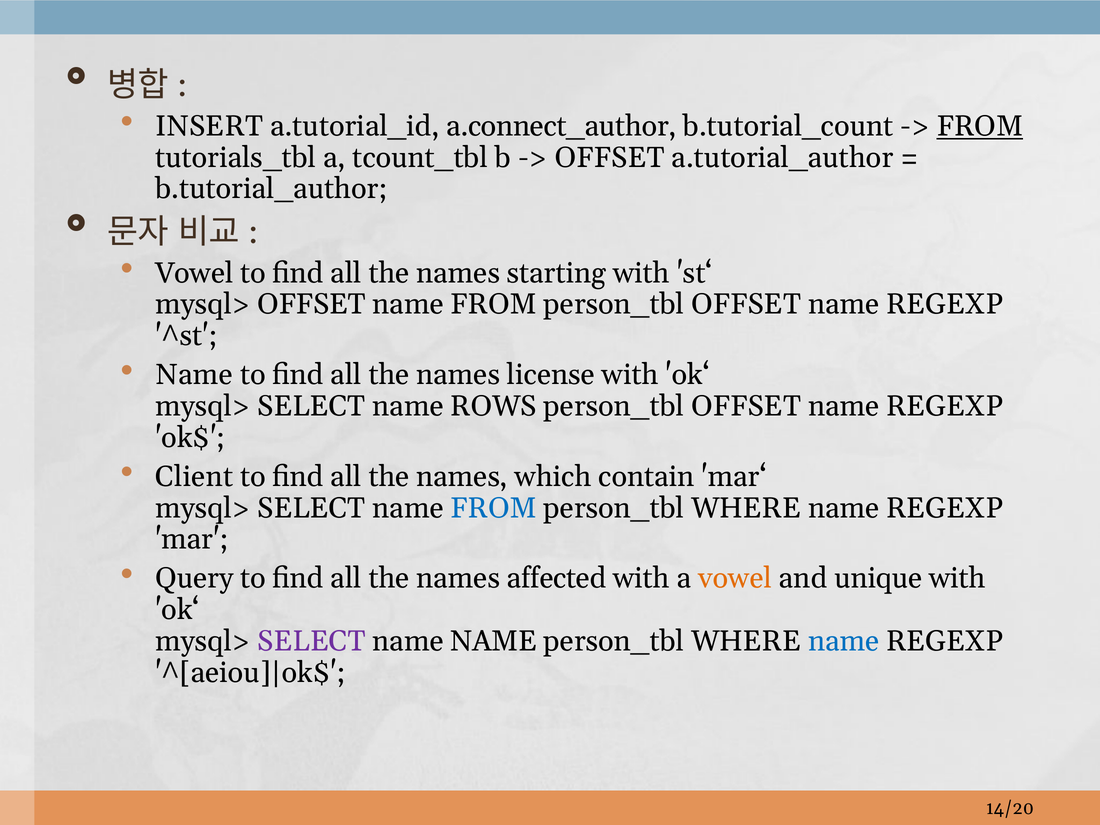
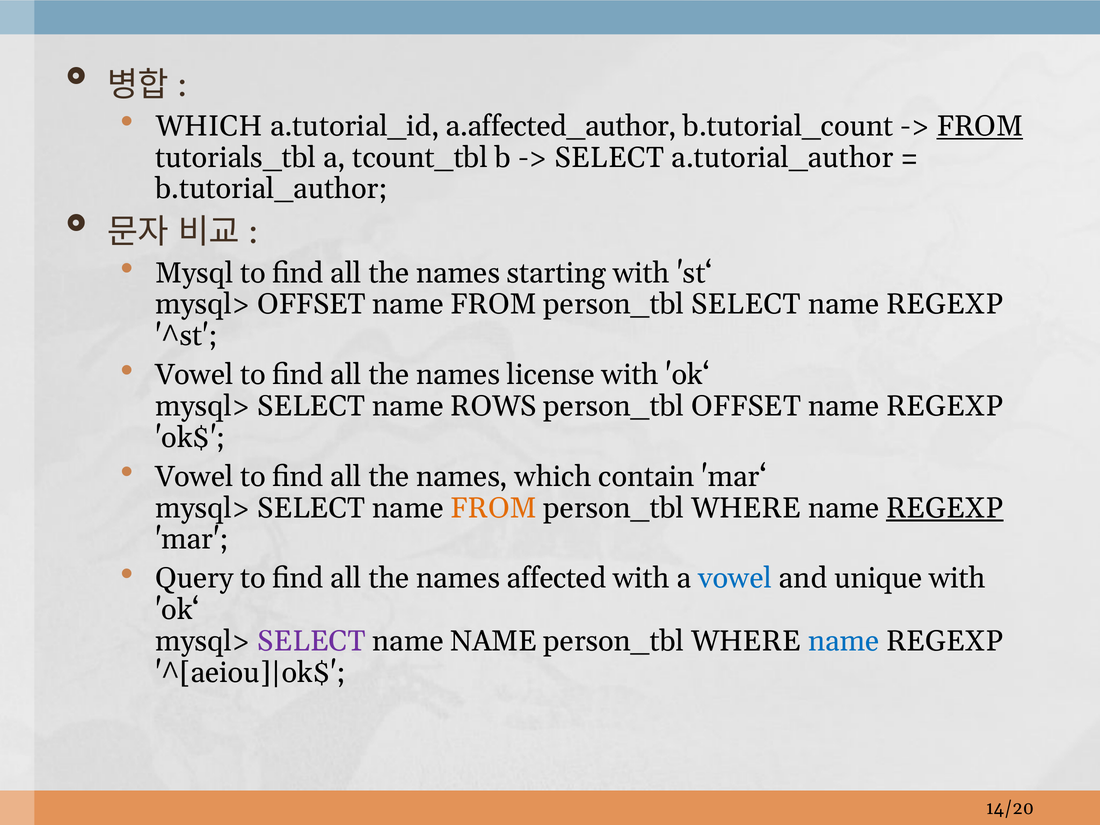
INSERT: INSERT -> WHICH (209, 126)
a.connect_author: a.connect_author -> a.affected_author (561, 126)
OFFSET: OFFSET -> SELECT (609, 158)
Vowel: Vowel -> Mysql (194, 273)
FROM person_tbl OFFSET: OFFSET -> SELECT (746, 304)
Name: Name -> Vowel (194, 375)
Client: Client -> Vowel (194, 477)
FROM colour: blue -> orange (494, 508)
REGEXP underline: none -> present (945, 508)
vowel colour: orange -> blue (735, 578)
